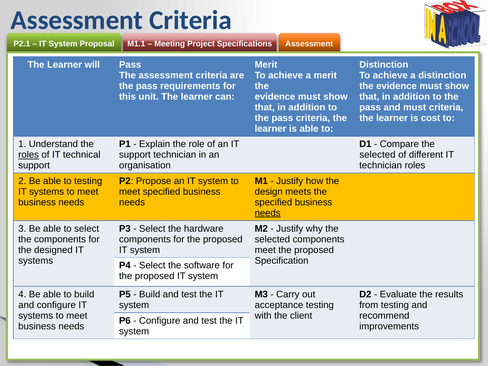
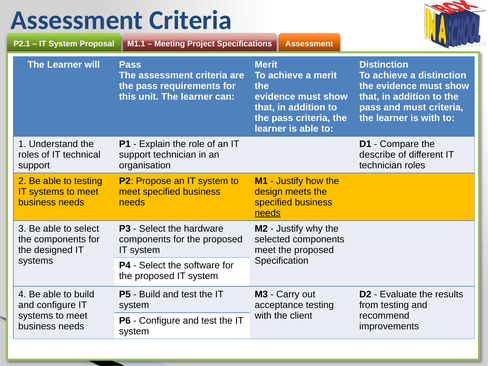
is cost: cost -> with (431, 118)
roles underline: present -> none (29, 155)
selected: selected -> describe (377, 155)
